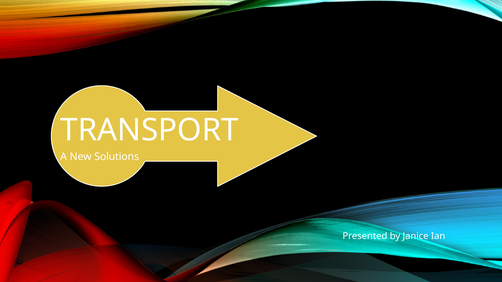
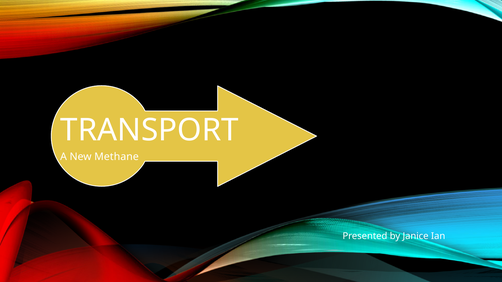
Solutions: Solutions -> Methane (117, 157)
